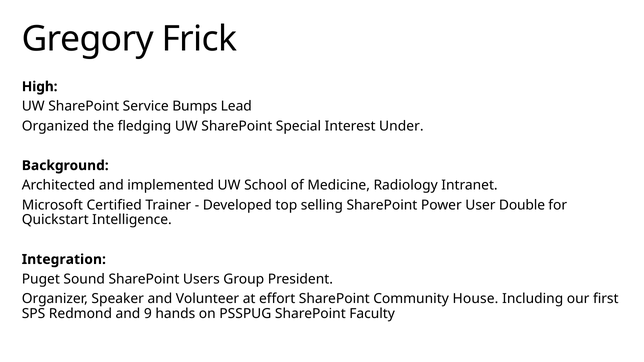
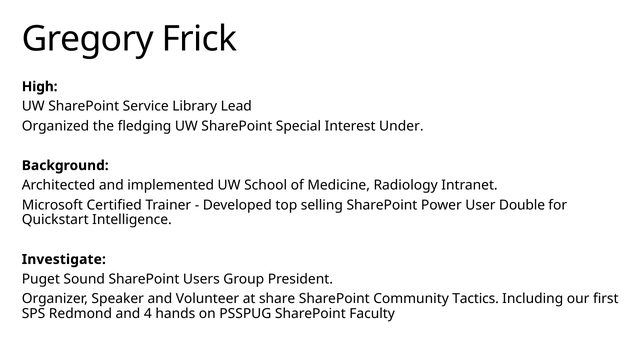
Bumps: Bumps -> Library (195, 106)
Integration: Integration -> Investigate (64, 260)
effort: effort -> share (277, 299)
House: House -> Tactics (476, 299)
9: 9 -> 4 (148, 314)
